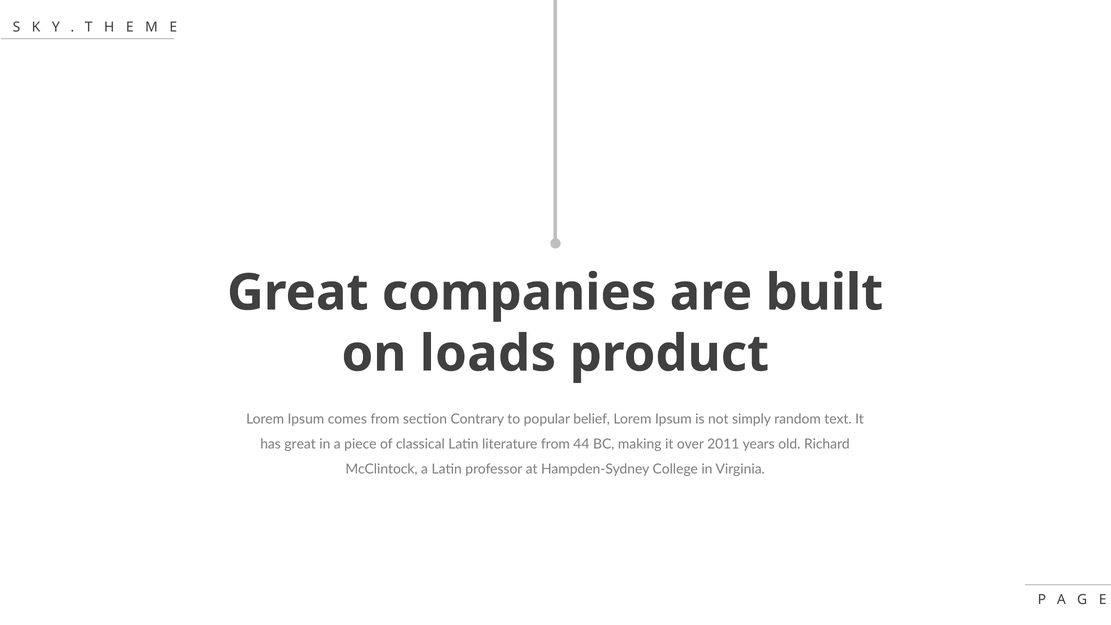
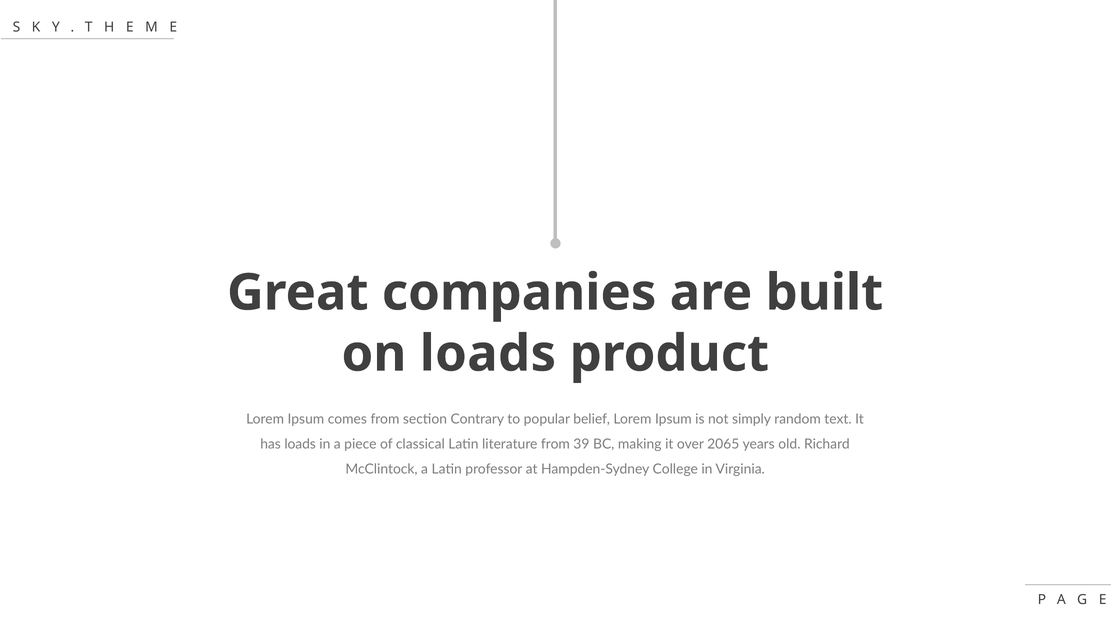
has great: great -> loads (300, 444)
44: 44 -> 39 (581, 444)
2011: 2011 -> 2065 (723, 444)
